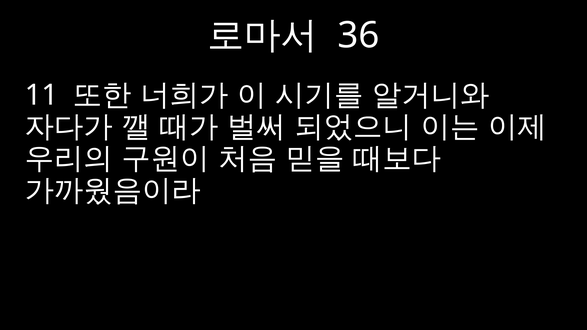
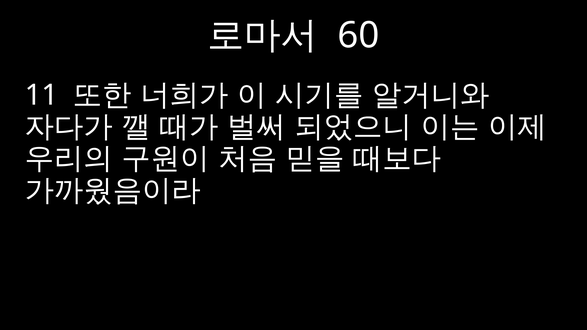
36: 36 -> 60 (358, 35)
